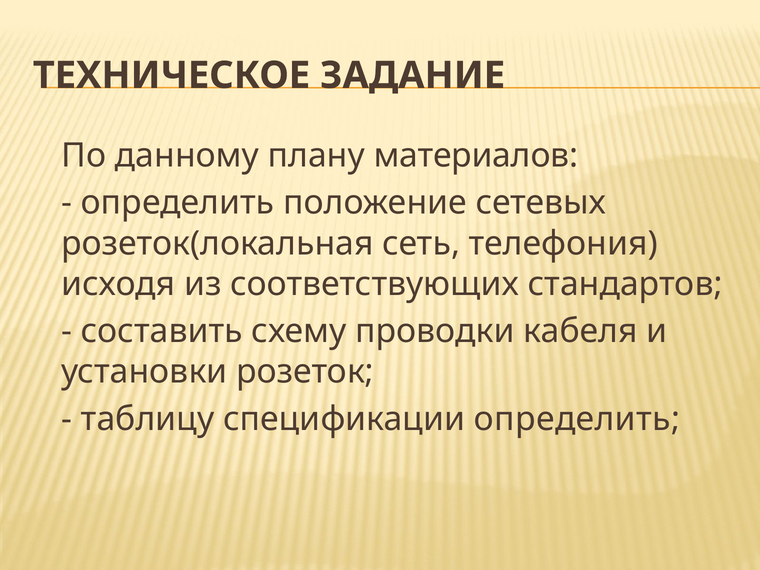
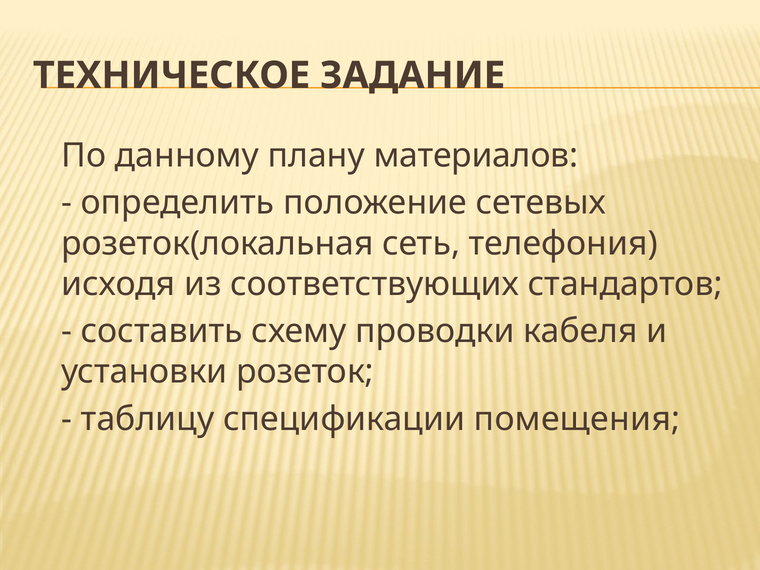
спецификации определить: определить -> помещения (577, 419)
